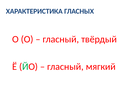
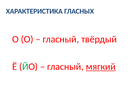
мягкий underline: none -> present (101, 67)
